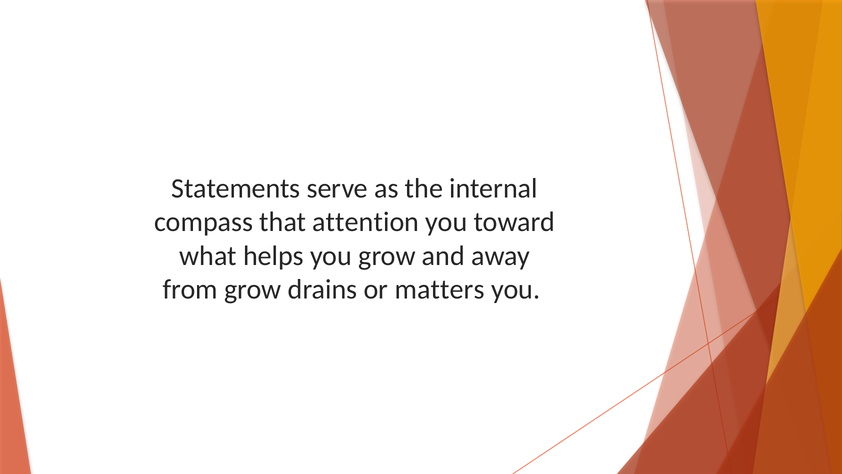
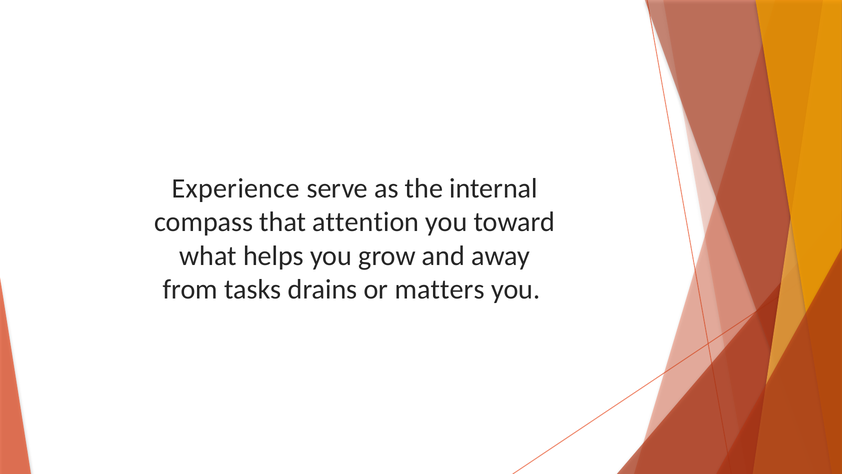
Statements: Statements -> Experience (236, 188)
from grow: grow -> tasks (253, 289)
